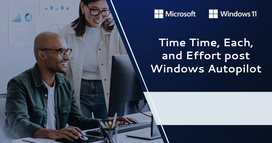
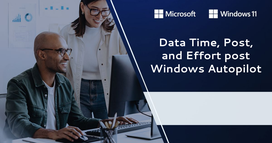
Time: Time -> Data (172, 43)
Time Each: Each -> Post (238, 43)
